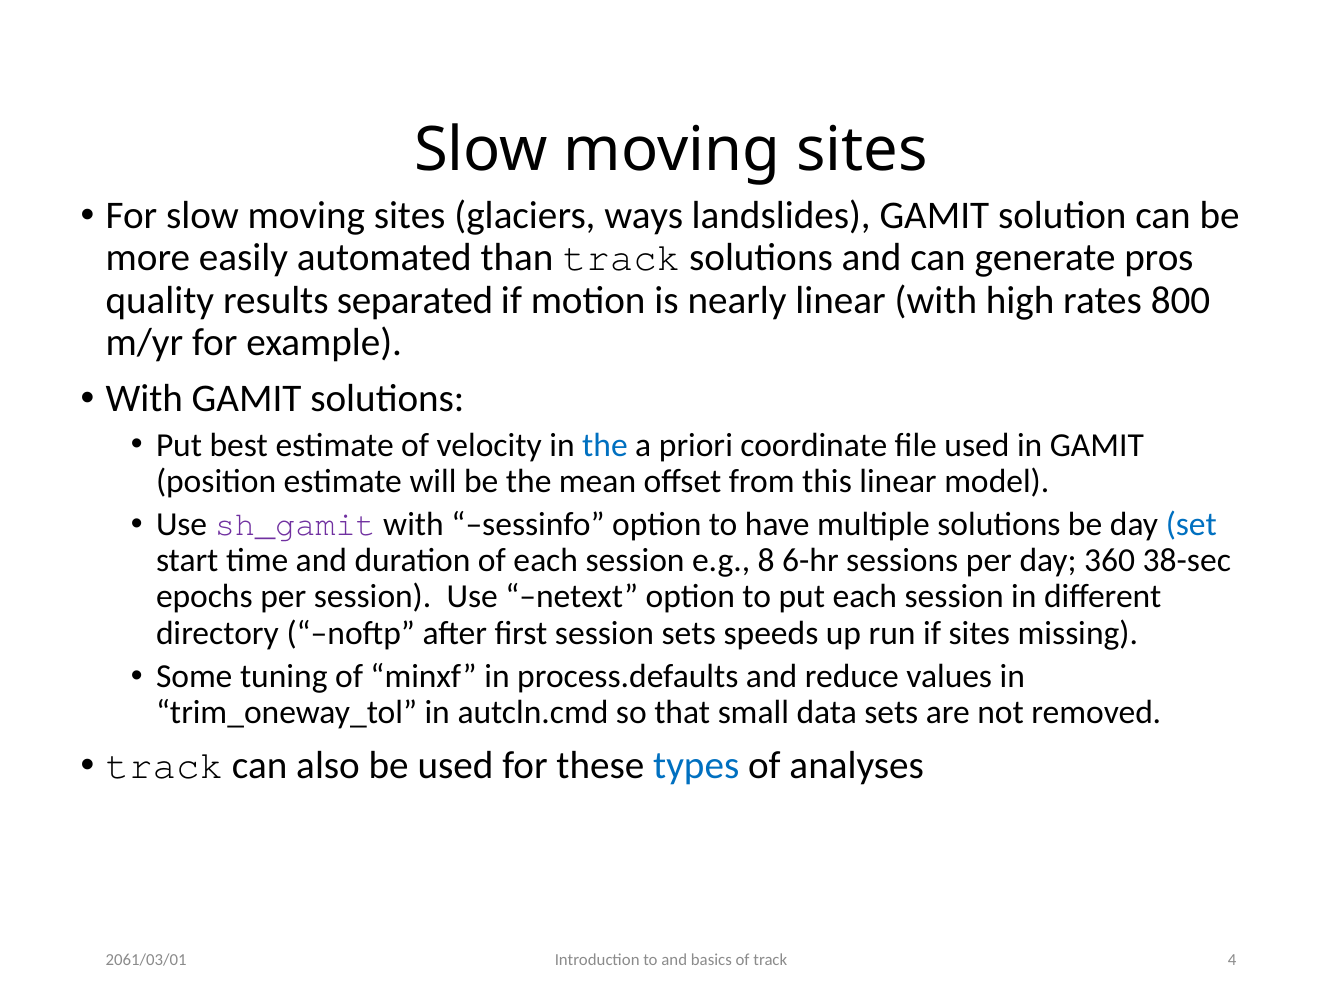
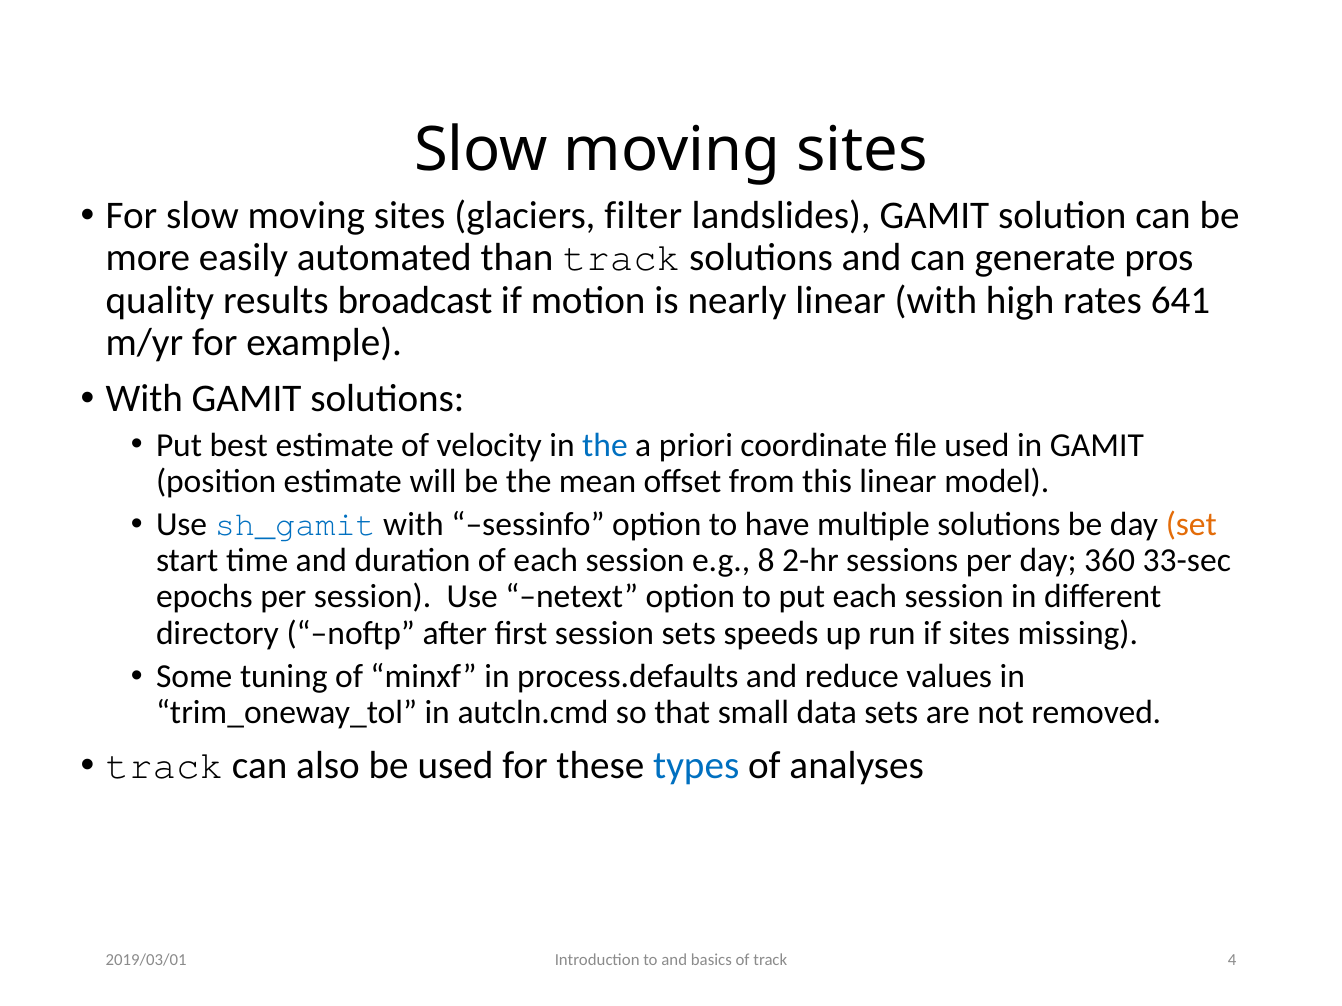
ways: ways -> filter (643, 216)
separated: separated -> broadcast (415, 300)
800: 800 -> 641 (1180, 300)
sh_gamit colour: purple -> blue (295, 525)
set colour: blue -> orange (1191, 525)
6-hr: 6-hr -> 2-hr (810, 561)
38-sec: 38-sec -> 33-sec (1187, 561)
2061/03/01: 2061/03/01 -> 2019/03/01 (146, 961)
